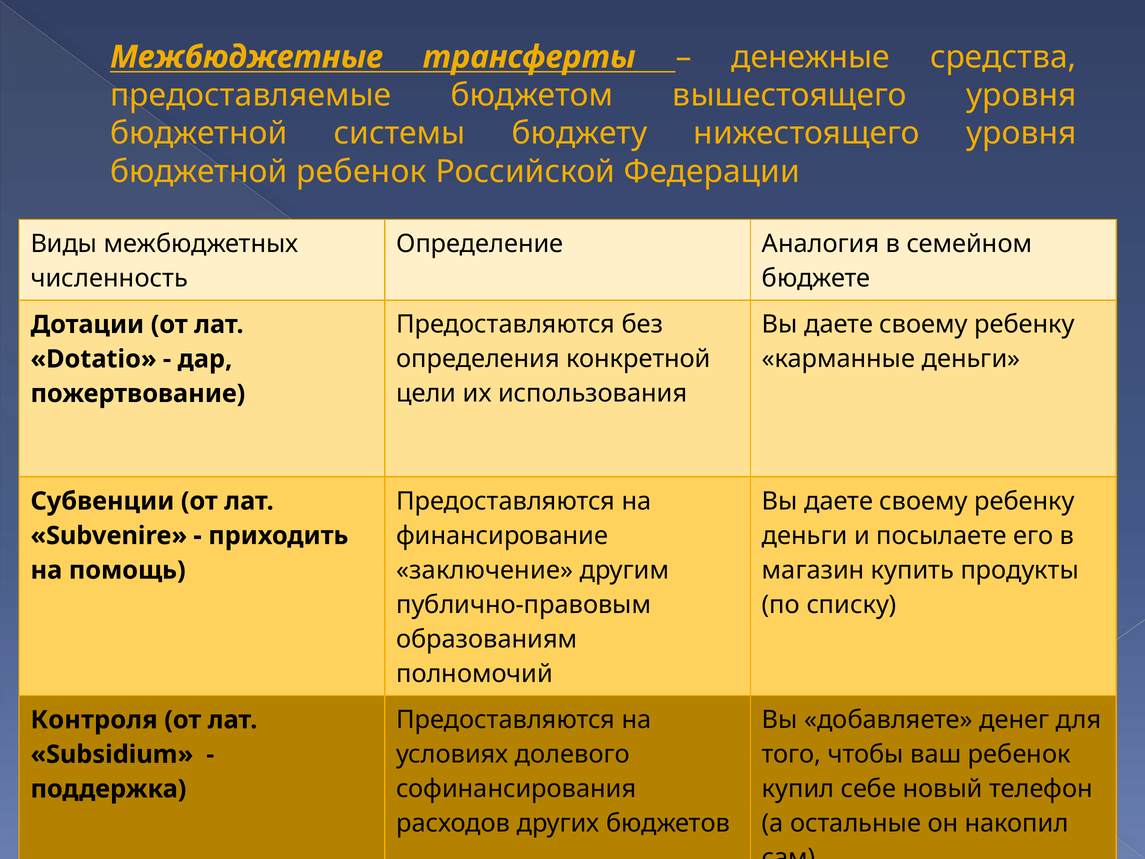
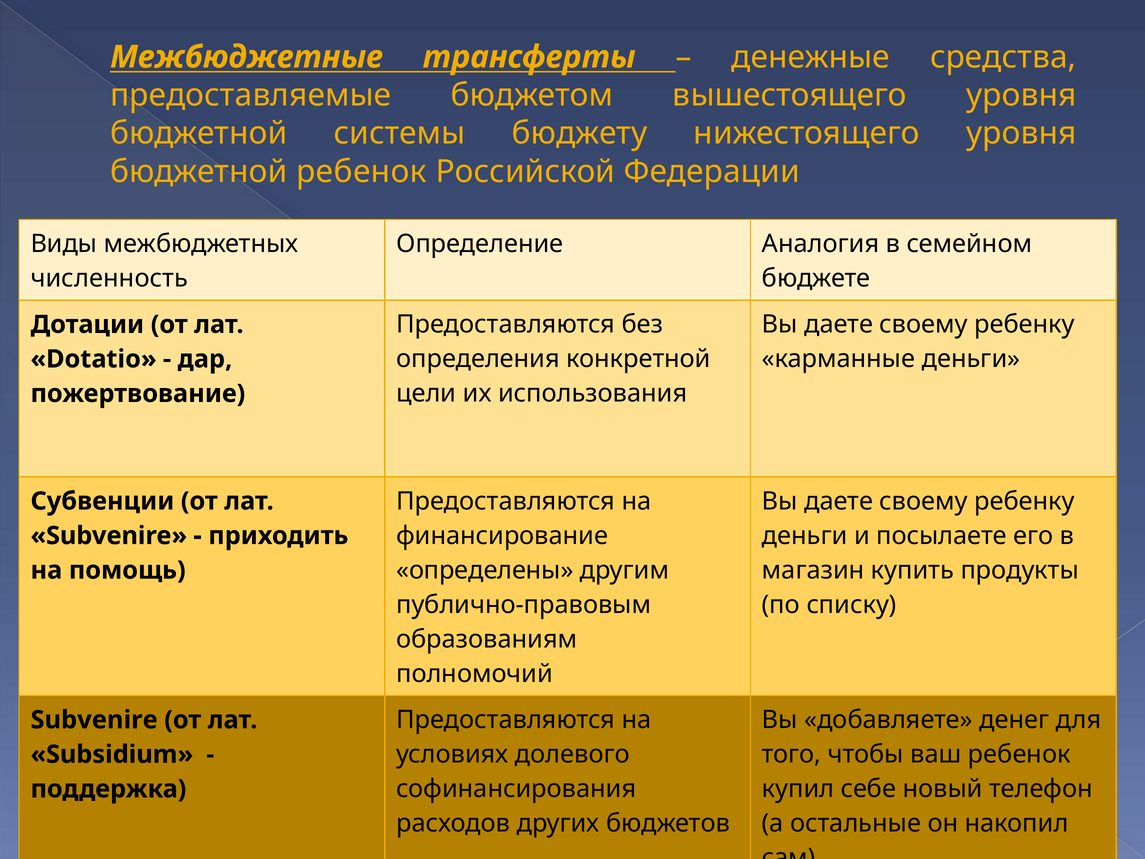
заключение: заключение -> определены (485, 570)
Контроля: Контроля -> Subvenire (94, 720)
